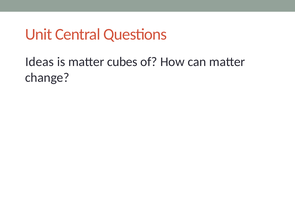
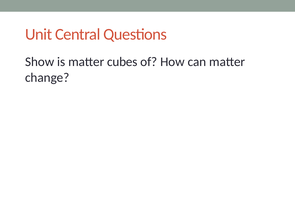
Ideas: Ideas -> Show (40, 62)
